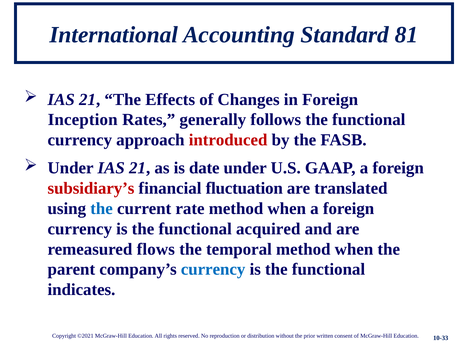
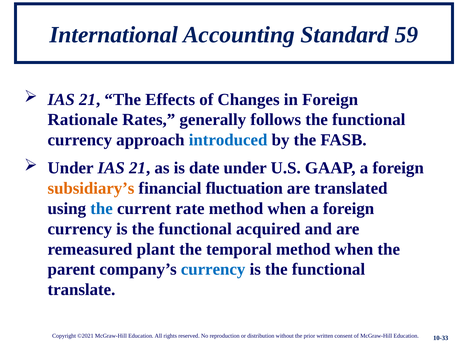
81: 81 -> 59 (407, 35)
Inception: Inception -> Rationale (83, 120)
introduced colour: red -> blue (228, 140)
subsidiary’s colour: red -> orange (91, 188)
flows: flows -> plant (156, 249)
indicates: indicates -> translate (81, 290)
